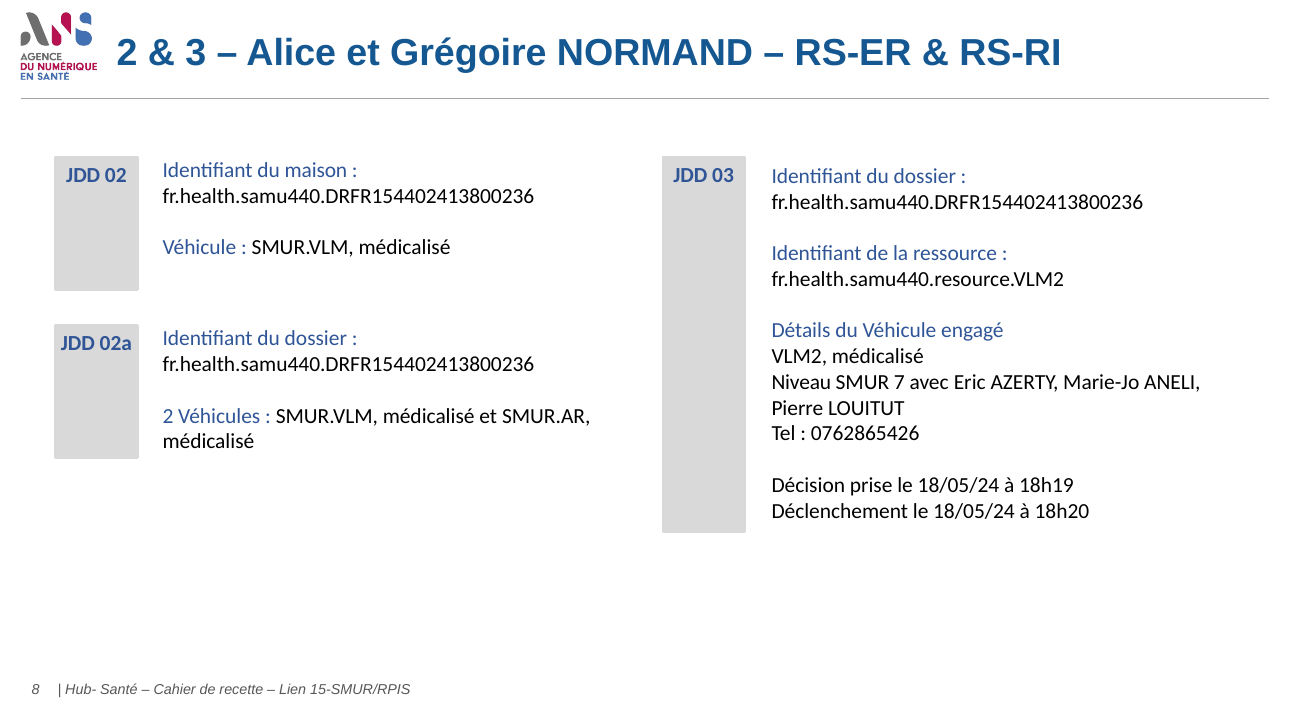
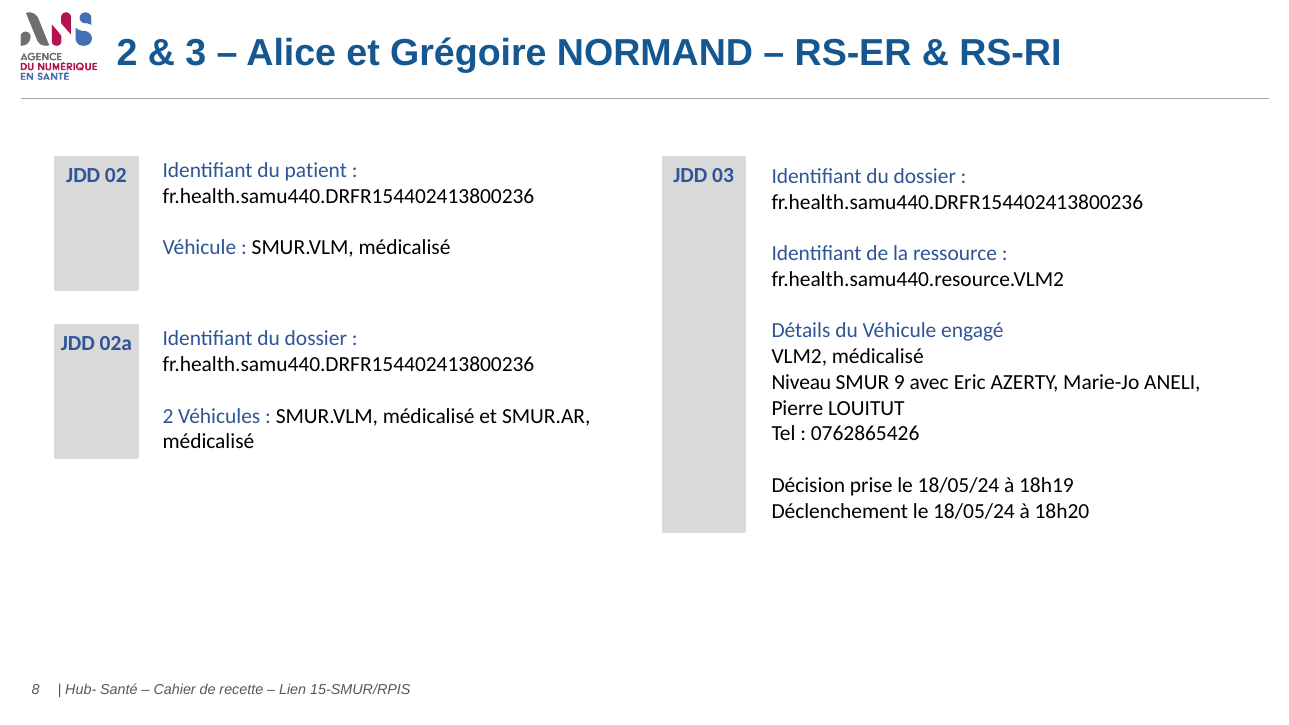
maison: maison -> patient (316, 170)
7: 7 -> 9 (899, 382)
